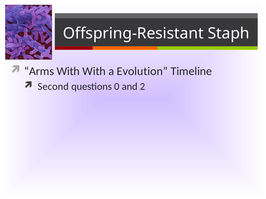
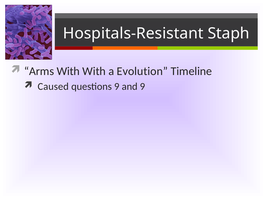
Offspring-Resistant: Offspring-Resistant -> Hospitals-Resistant (133, 33)
Second: Second -> Caused (53, 87)
questions 0: 0 -> 9 (117, 87)
and 2: 2 -> 9 (142, 87)
